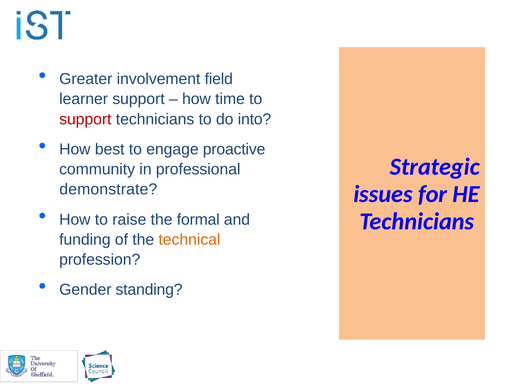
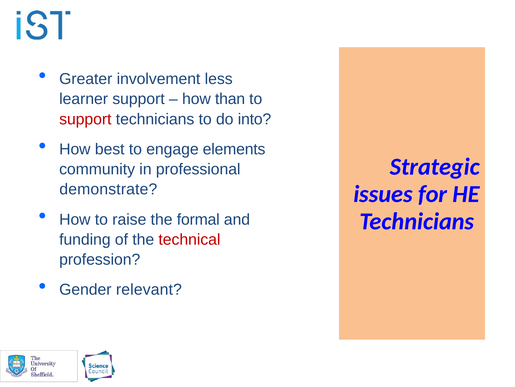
field: field -> less (219, 79)
time: time -> than (230, 99)
proactive: proactive -> elements (234, 149)
technical colour: orange -> red (189, 239)
standing: standing -> relevant (149, 289)
